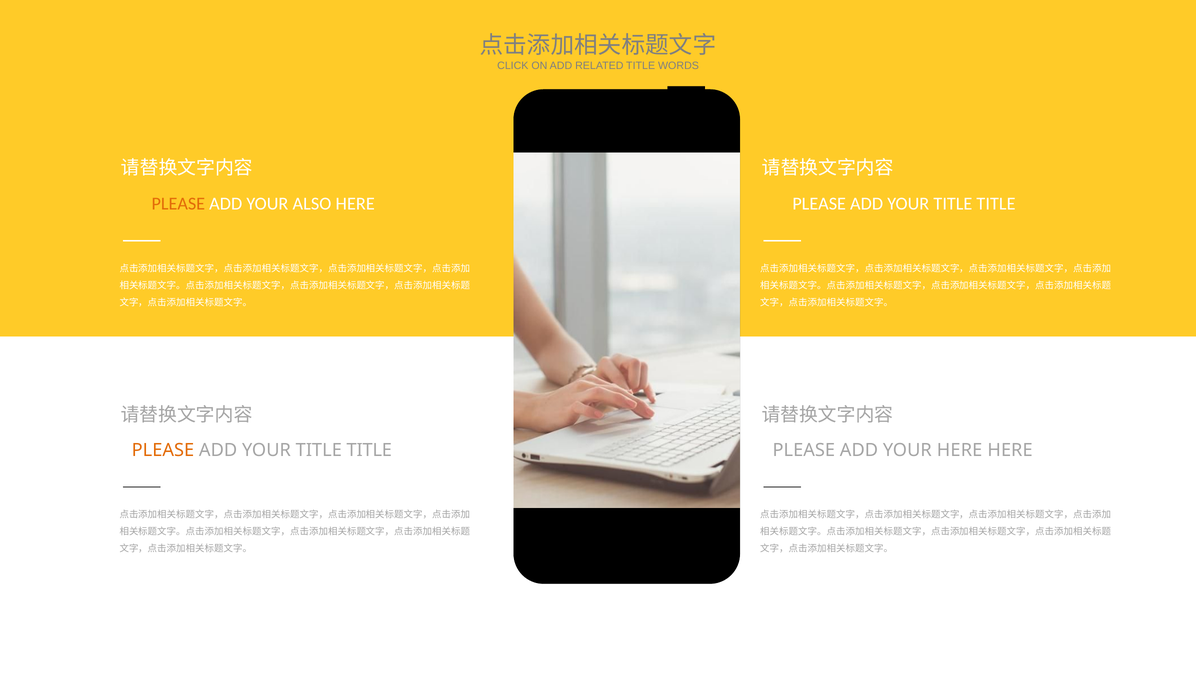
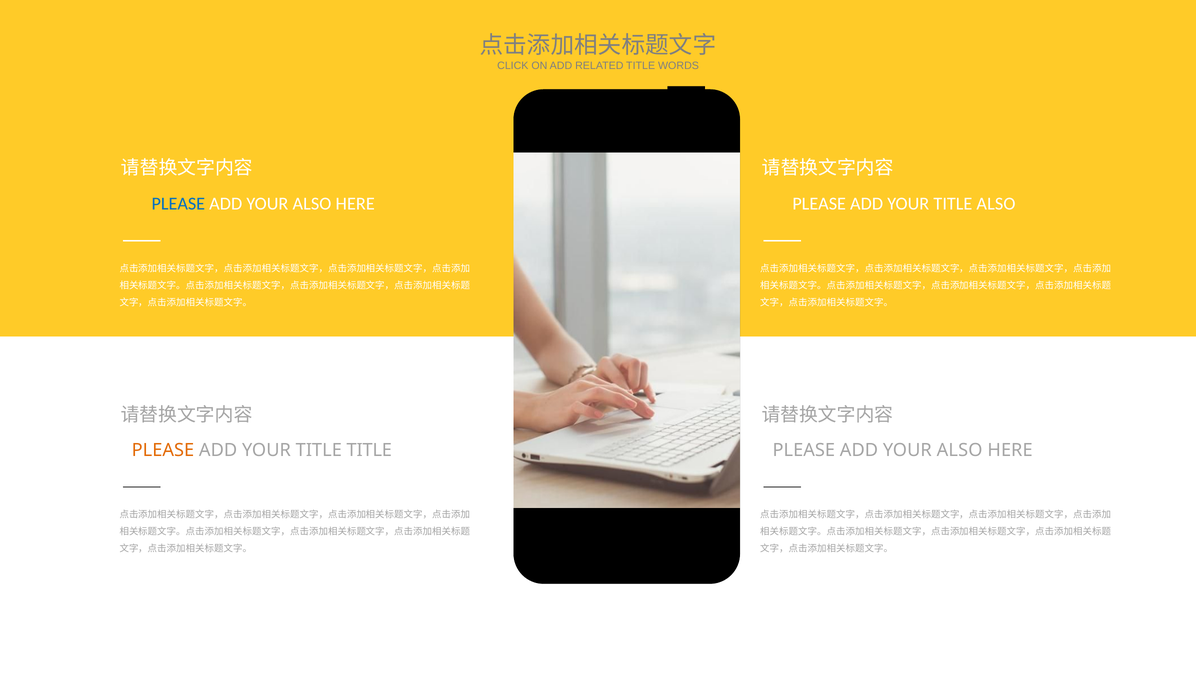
PLEASE colour: orange -> blue (178, 204)
TITLE: TITLE -> ALSO (996, 204)
HERE: HERE -> ALSO (960, 450)
